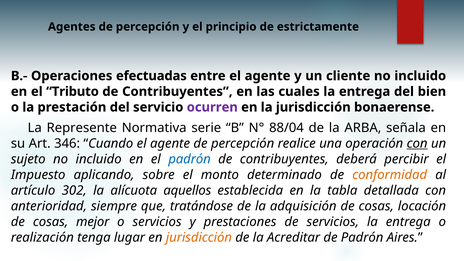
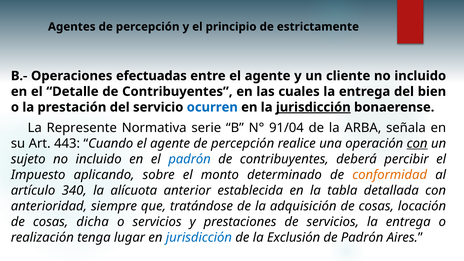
Tributo: Tributo -> Detalle (72, 92)
ocurren colour: purple -> blue (212, 107)
jurisdicción underline: none -> present (313, 107)
88/04: 88/04 -> 91/04 (286, 128)
346: 346 -> 443 (67, 143)
302: 302 -> 340 (74, 190)
aquellos: aquellos -> anterior (187, 190)
mejor: mejor -> dicha (93, 222)
jurisdicción colour: orange -> blue (199, 237)
Acreditar: Acreditar -> Exclusión (294, 237)
